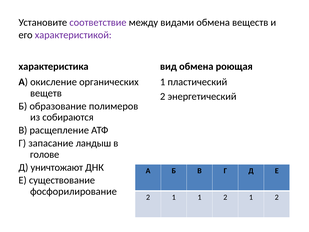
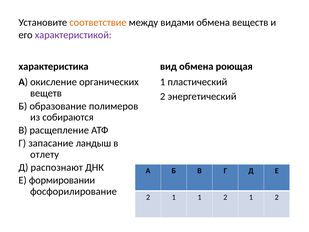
соответствие colour: purple -> orange (98, 22)
голове: голове -> отлету (45, 154)
уничтожают: уничтожают -> распознают (57, 167)
существование: существование -> формировании (62, 180)
